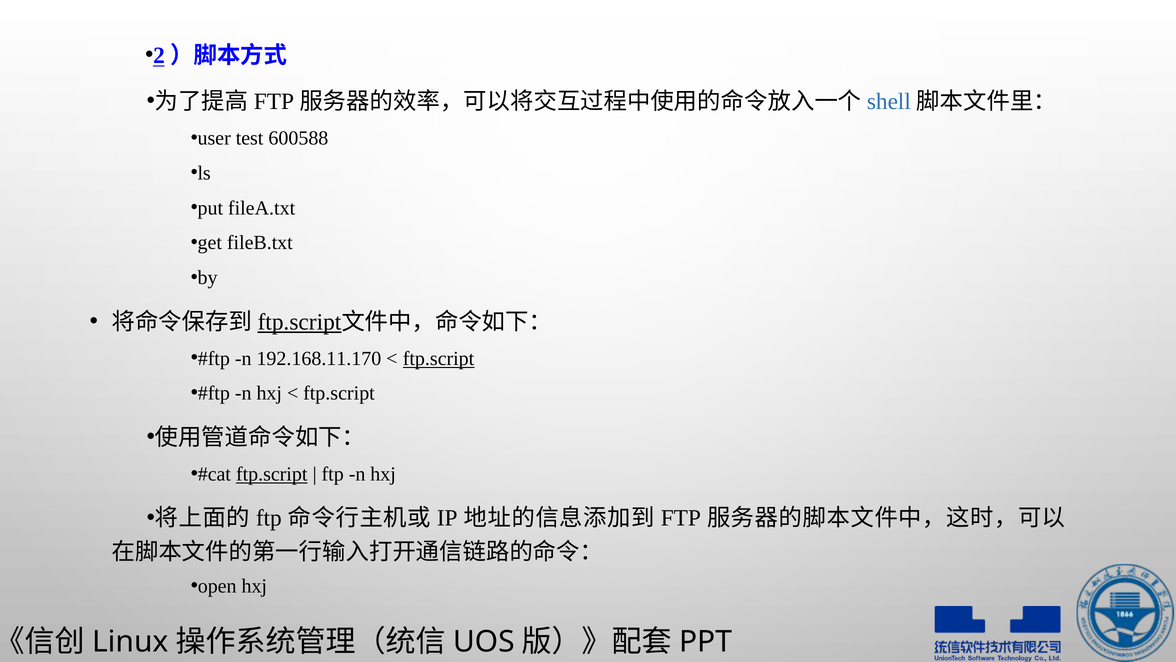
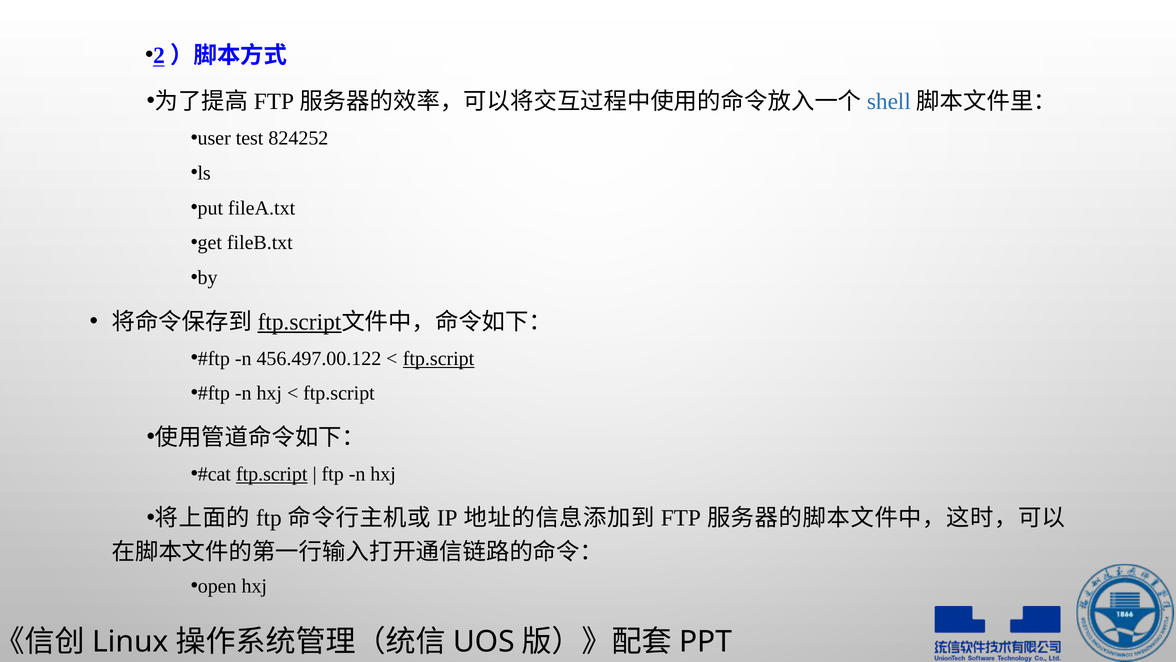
600588: 600588 -> 824252 (298, 138)
192.168.11.170: 192.168.11.170 -> 456.497.00.122 (319, 358)
